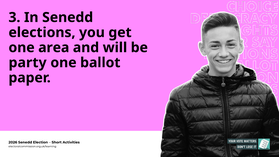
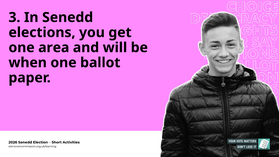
party: party -> when (28, 63)
